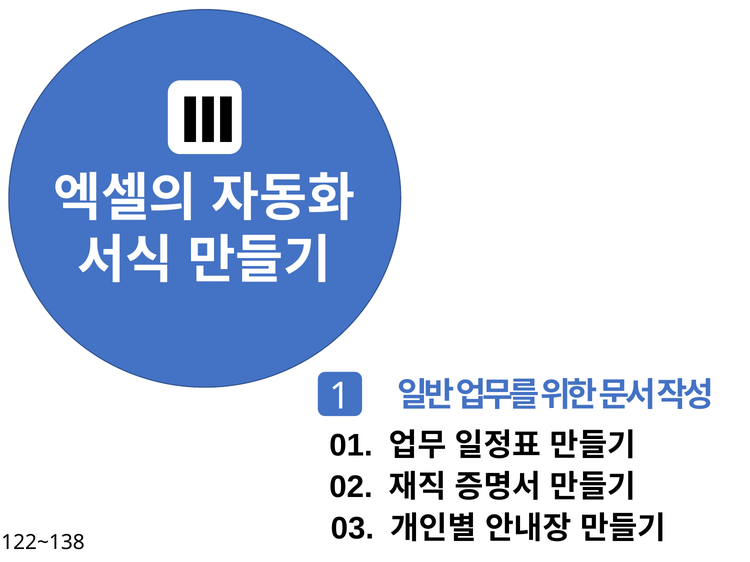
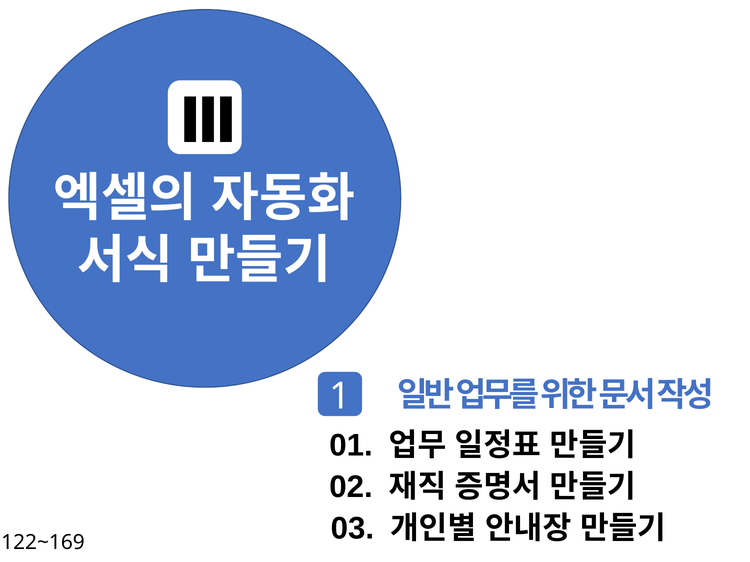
122~138: 122~138 -> 122~169 (43, 543)
